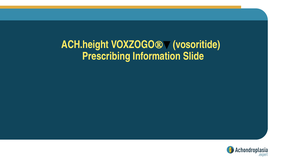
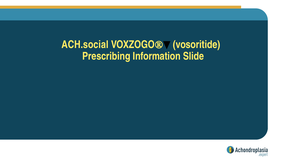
ACH.height: ACH.height -> ACH.social (85, 45)
